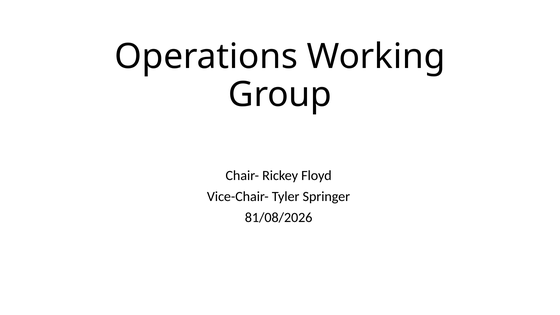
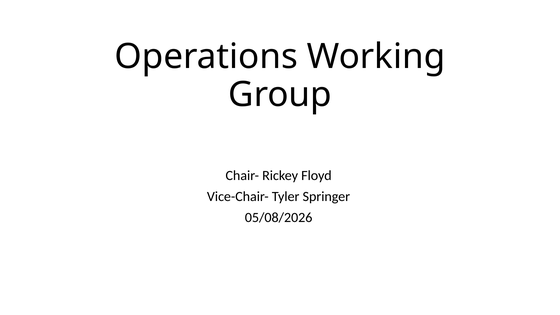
81/08/2026: 81/08/2026 -> 05/08/2026 (279, 217)
